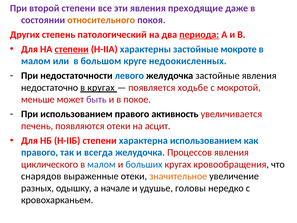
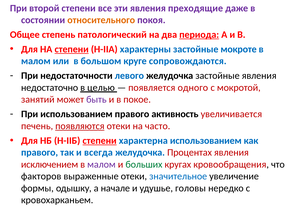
Других: Других -> Общее (25, 35)
недоокисленных: недоокисленных -> сопровождаются (188, 61)
в кругах: кругах -> целью (101, 87)
ходьбе: ходьбе -> одного (193, 87)
меньше: меньше -> занятий (38, 99)
появляются underline: none -> present (80, 126)
асцит: асцит -> часто (158, 126)
степени underline: none -> present (100, 140)
Процессов: Процессов -> Процентах (190, 152)
циклического: циклического -> исключением (50, 164)
малом colour: blue -> purple (101, 164)
больших colour: blue -> green (144, 164)
снарядов: снарядов -> факторов (41, 176)
значительное colour: orange -> blue (178, 176)
разных: разных -> формы (37, 188)
